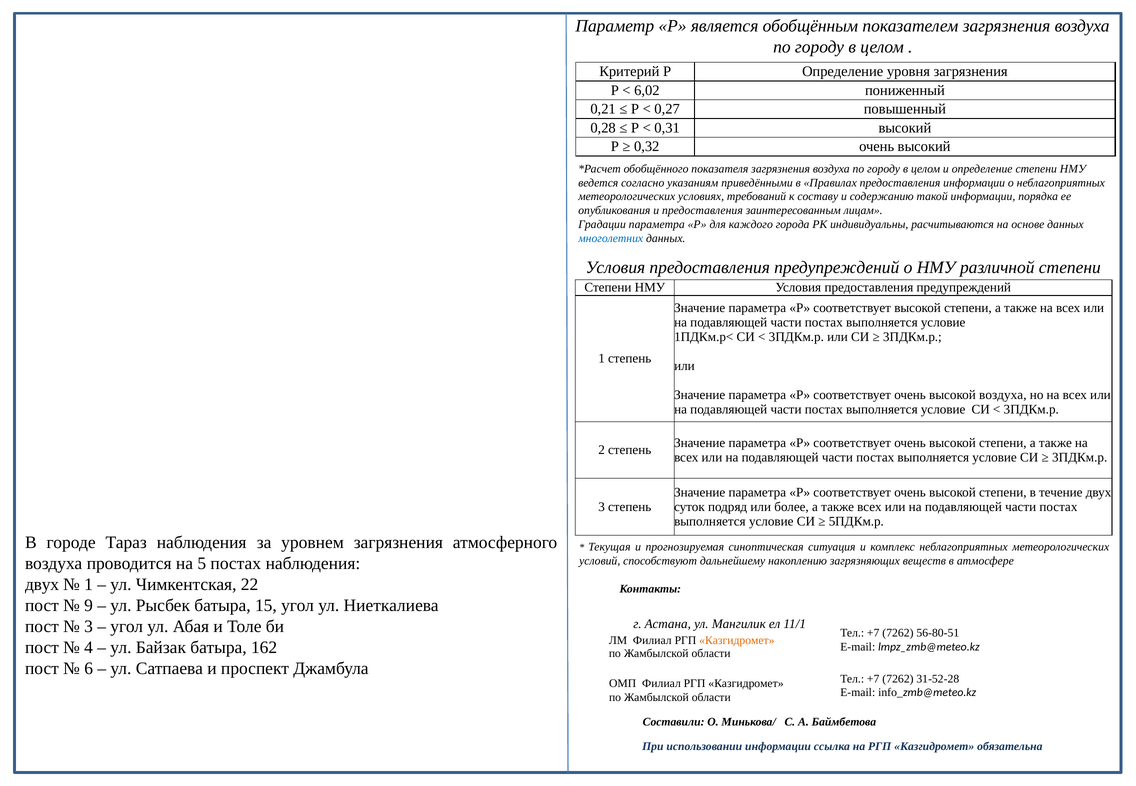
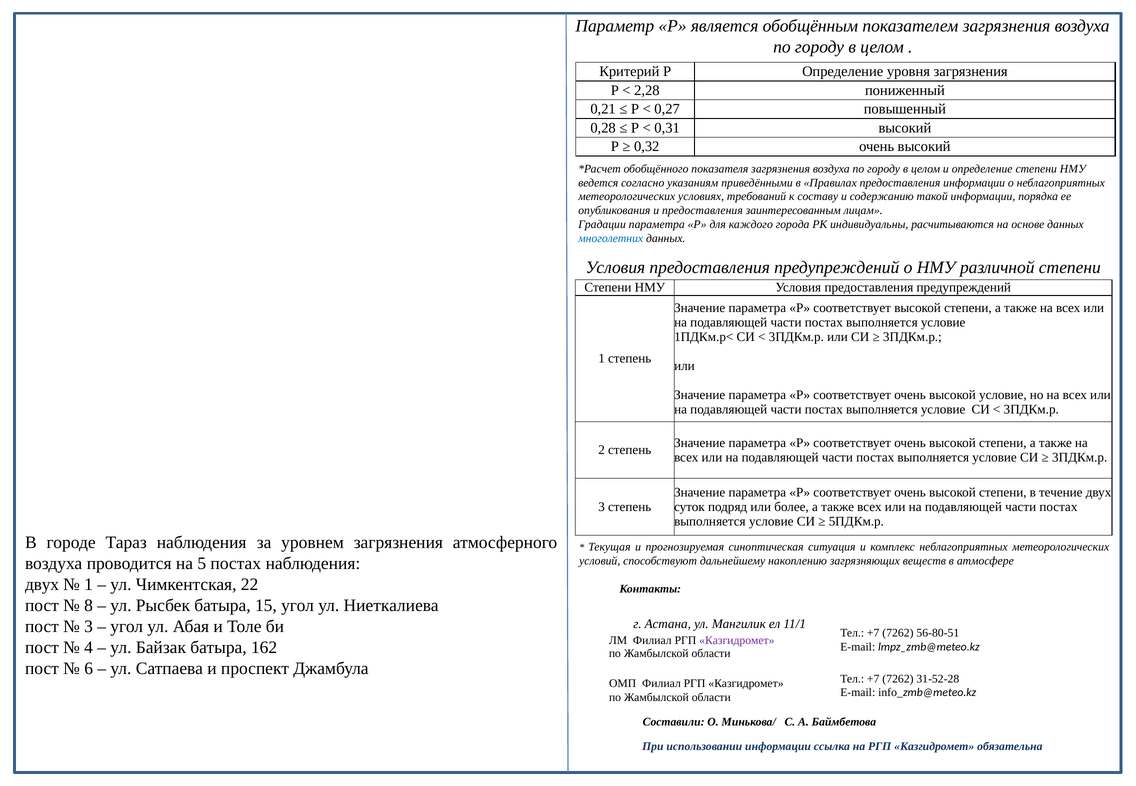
6,02: 6,02 -> 2,28 (647, 90)
высокой воздуха: воздуха -> условие (1003, 395)
9: 9 -> 8 (89, 606)
Казгидромет colour: orange -> purple (737, 641)
